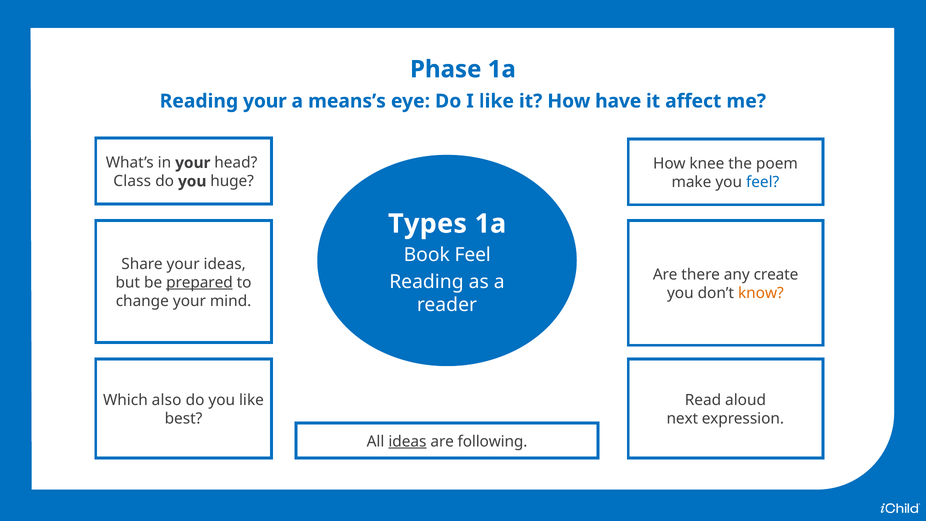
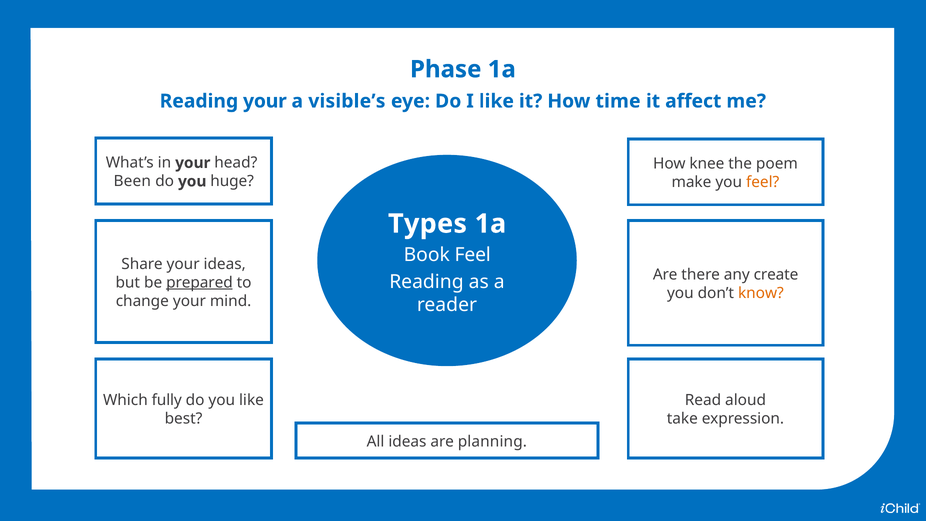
means’s: means’s -> visible’s (347, 101)
have: have -> time (618, 101)
Class: Class -> Been (132, 181)
feel colour: blue -> orange (763, 182)
also: also -> fully (167, 400)
next: next -> take (682, 419)
ideas underline: present -> none (407, 441)
following: following -> planning (492, 441)
